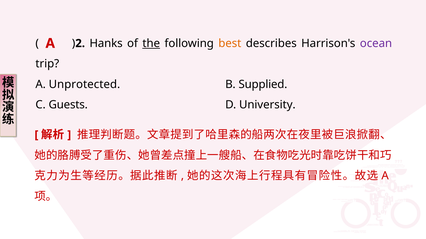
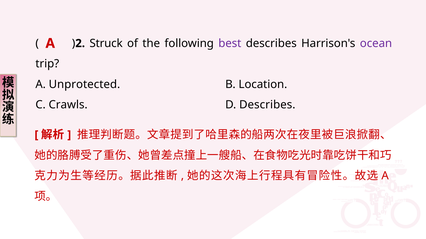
Hanks: Hanks -> Struck (106, 43)
the underline: present -> none (151, 43)
best colour: orange -> purple (230, 43)
Supplied: Supplied -> Location (263, 84)
Guests: Guests -> Crawls (68, 105)
D University: University -> Describes (267, 105)
